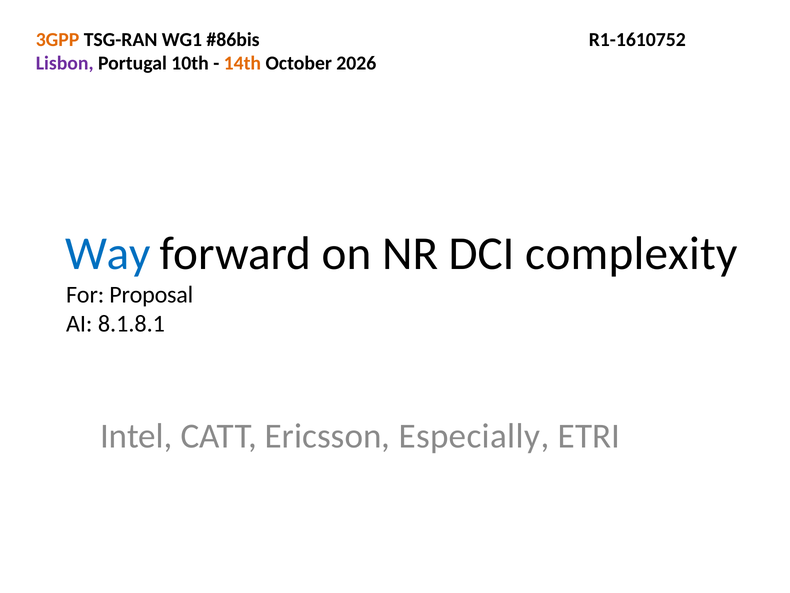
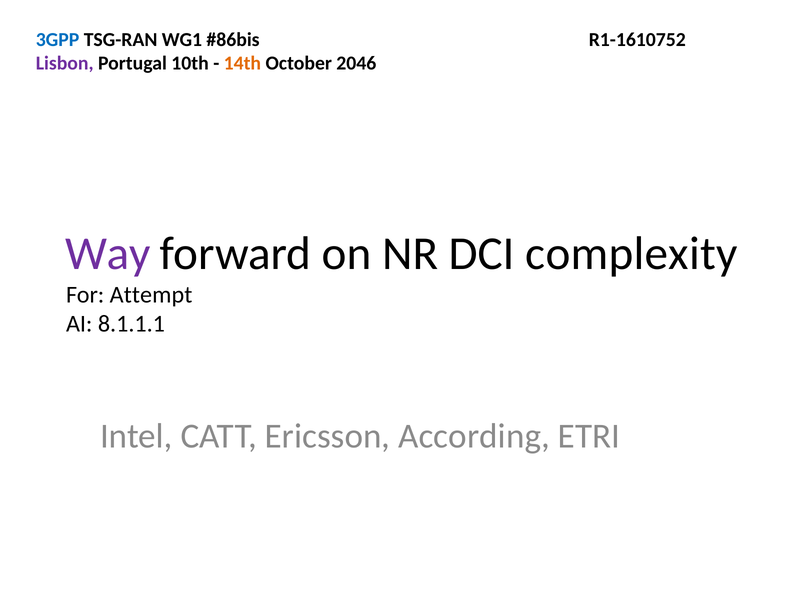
3GPP colour: orange -> blue (58, 40)
2026: 2026 -> 2046 (356, 63)
Way colour: blue -> purple (108, 253)
Proposal: Proposal -> Attempt (151, 294)
8.1.8.1: 8.1.8.1 -> 8.1.1.1 (131, 323)
Especially: Especially -> According (474, 436)
